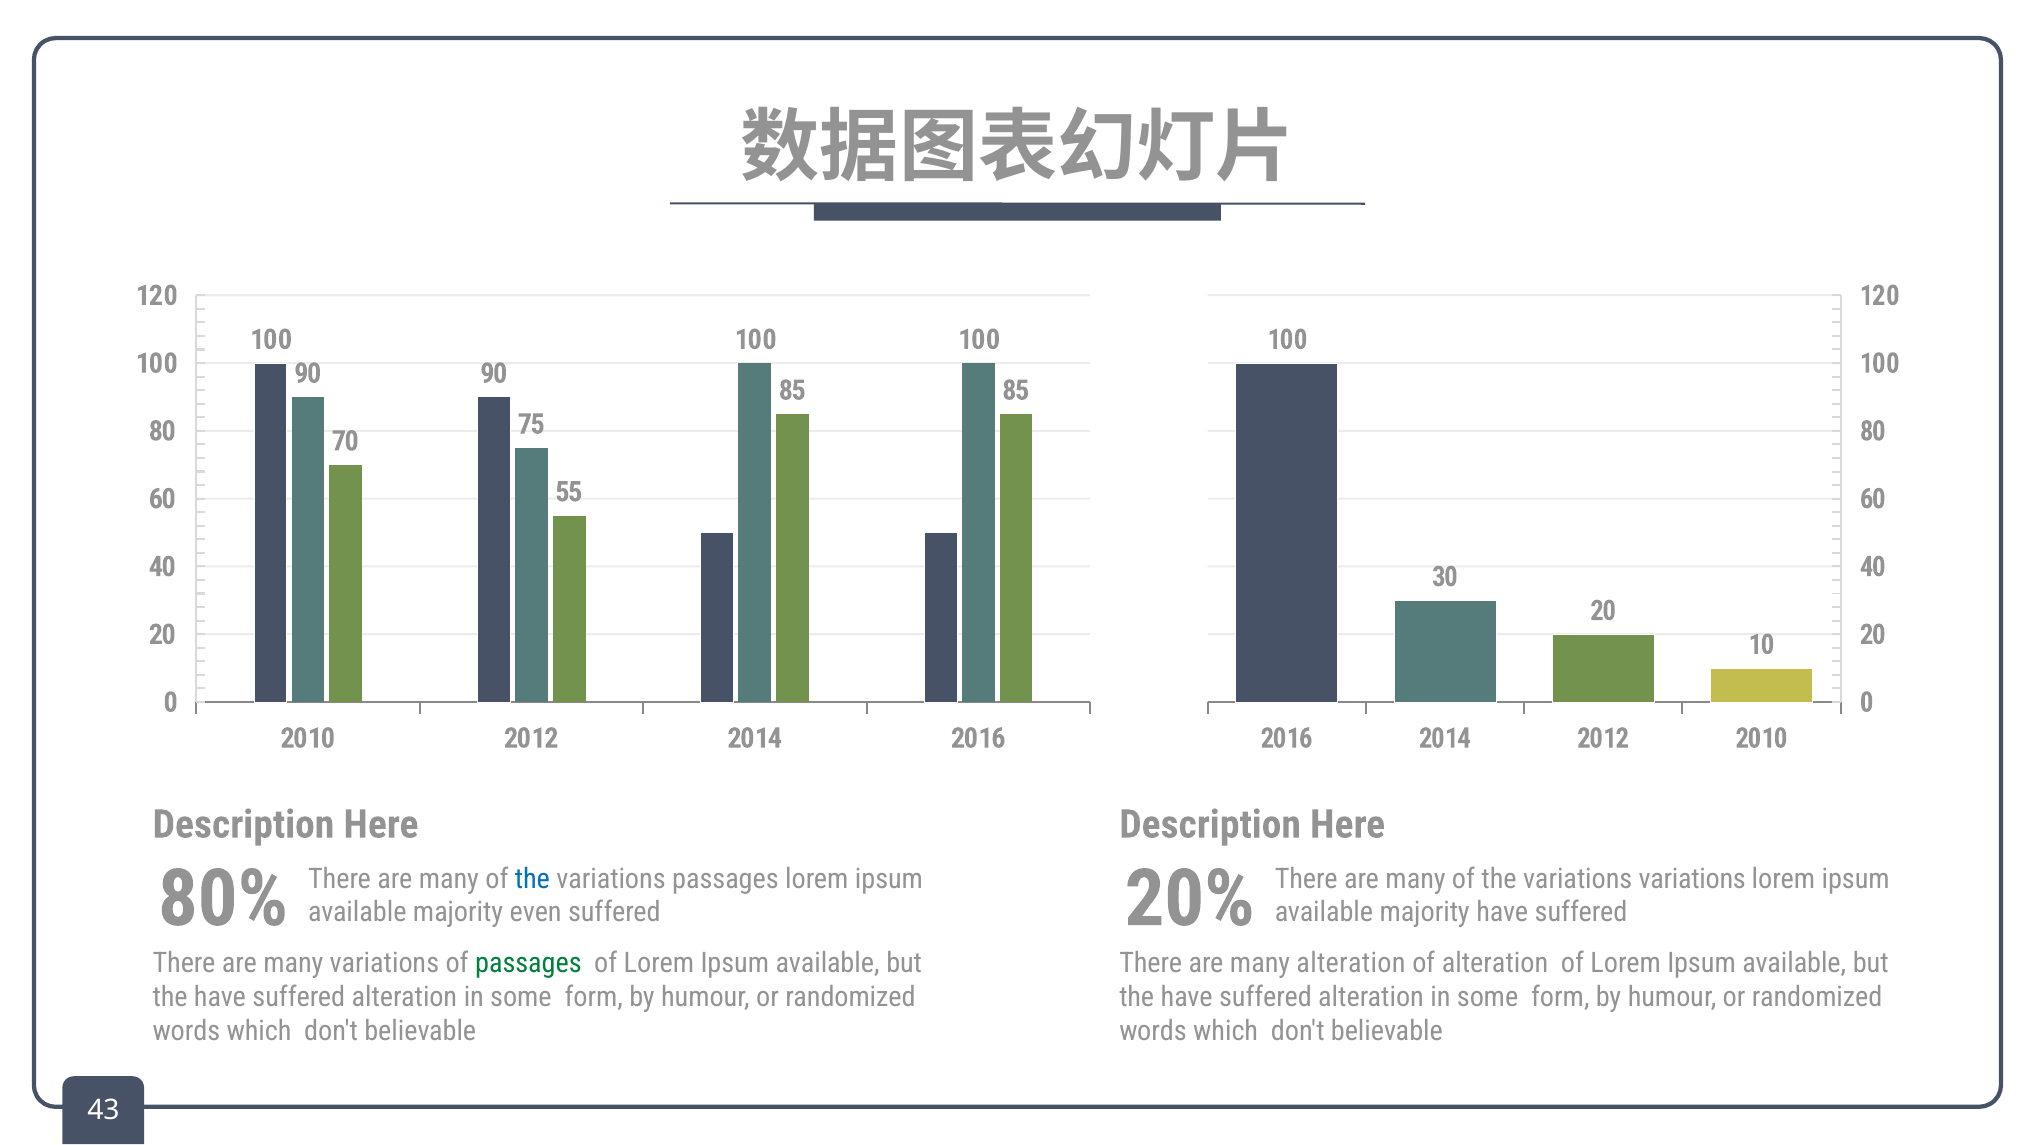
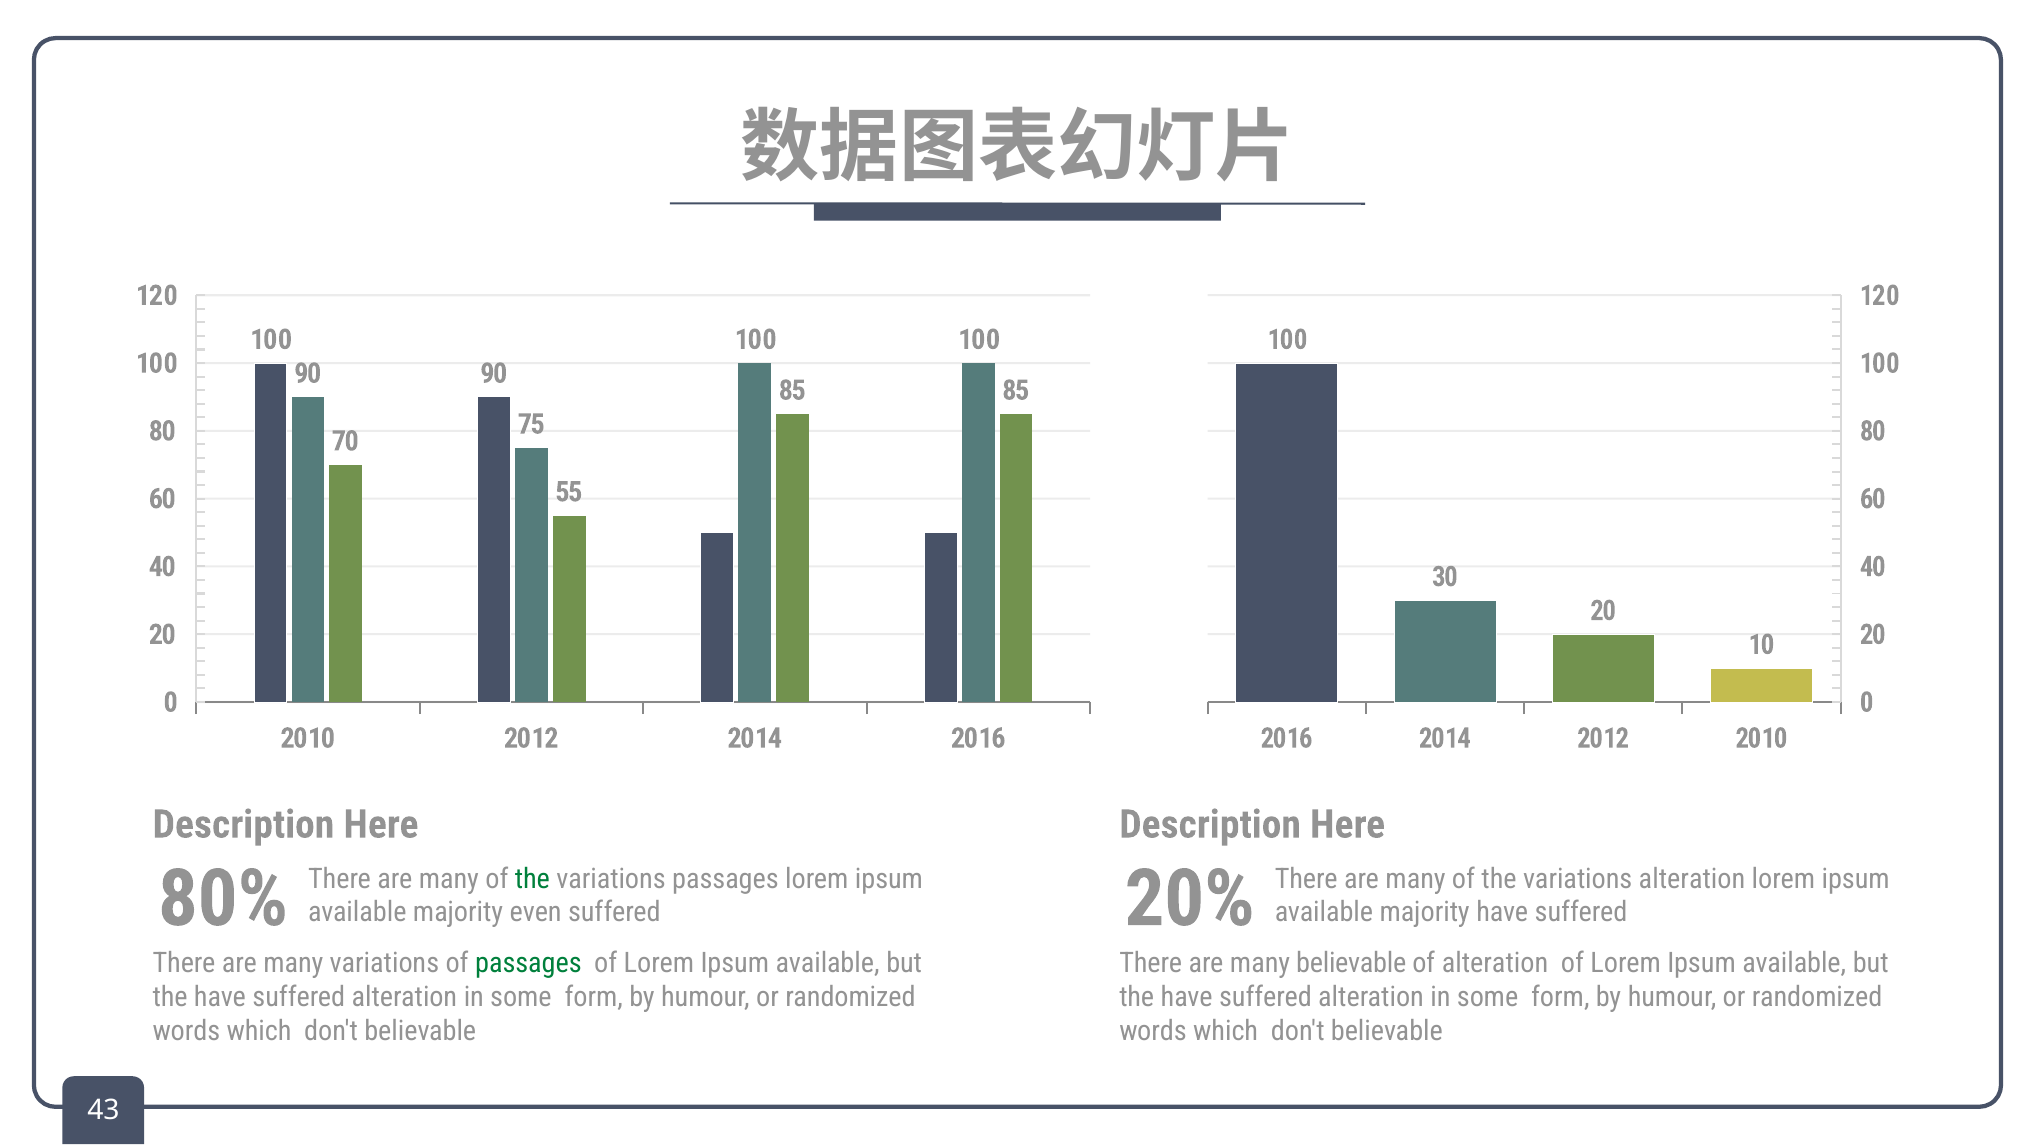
the colour: blue -> green (532, 878)
variations variations: variations -> alteration (1692, 878)
many alteration: alteration -> believable (1351, 963)
